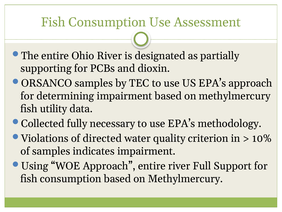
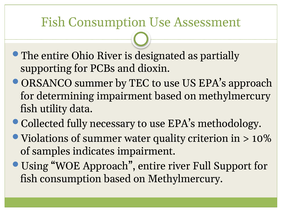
ORSANCO samples: samples -> summer (94, 83)
of directed: directed -> summer (102, 138)
